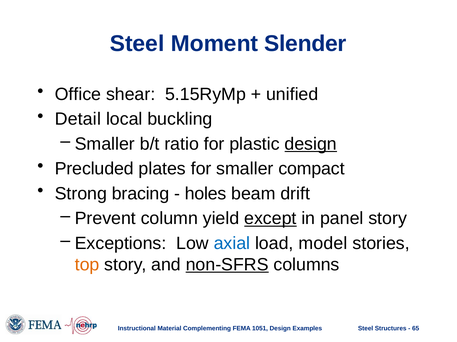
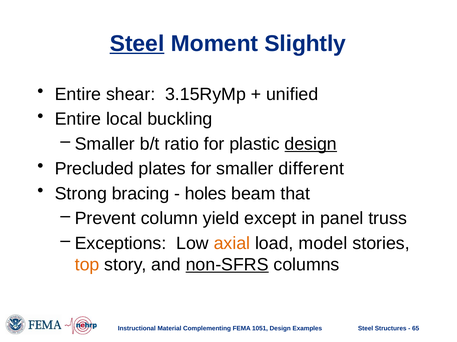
Steel underline: none -> present (137, 44)
Slender: Slender -> Slightly (305, 44)
Office: Office -> Entire (78, 94)
5.15RyMp: 5.15RyMp -> 3.15RyMp (206, 94)
Detail: Detail -> Entire (78, 119)
compact: compact -> different (311, 169)
drift: drift -> that (295, 194)
except underline: present -> none (270, 219)
panel story: story -> truss (388, 219)
axial colour: blue -> orange (232, 244)
